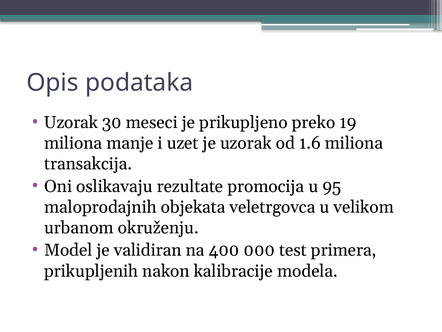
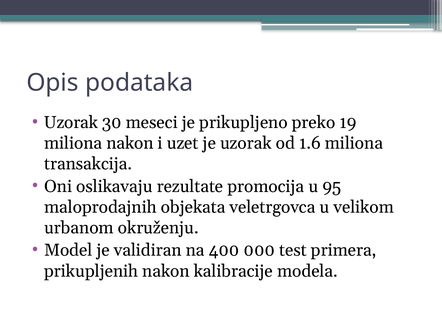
miliona manje: manje -> nakon (130, 143)
